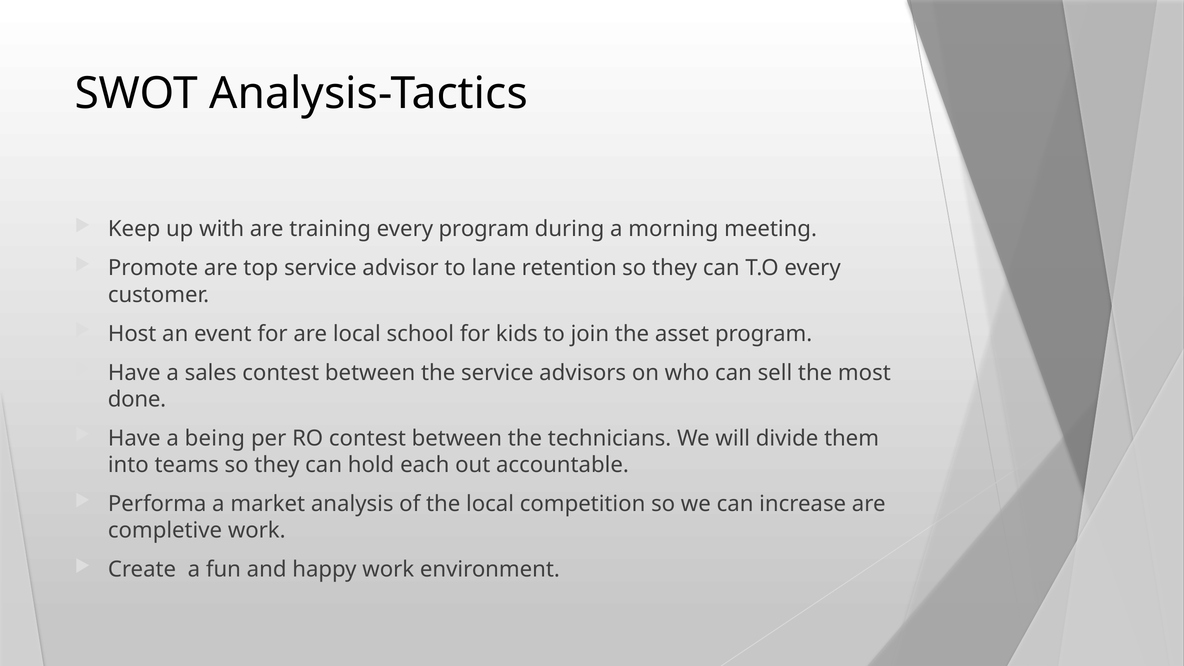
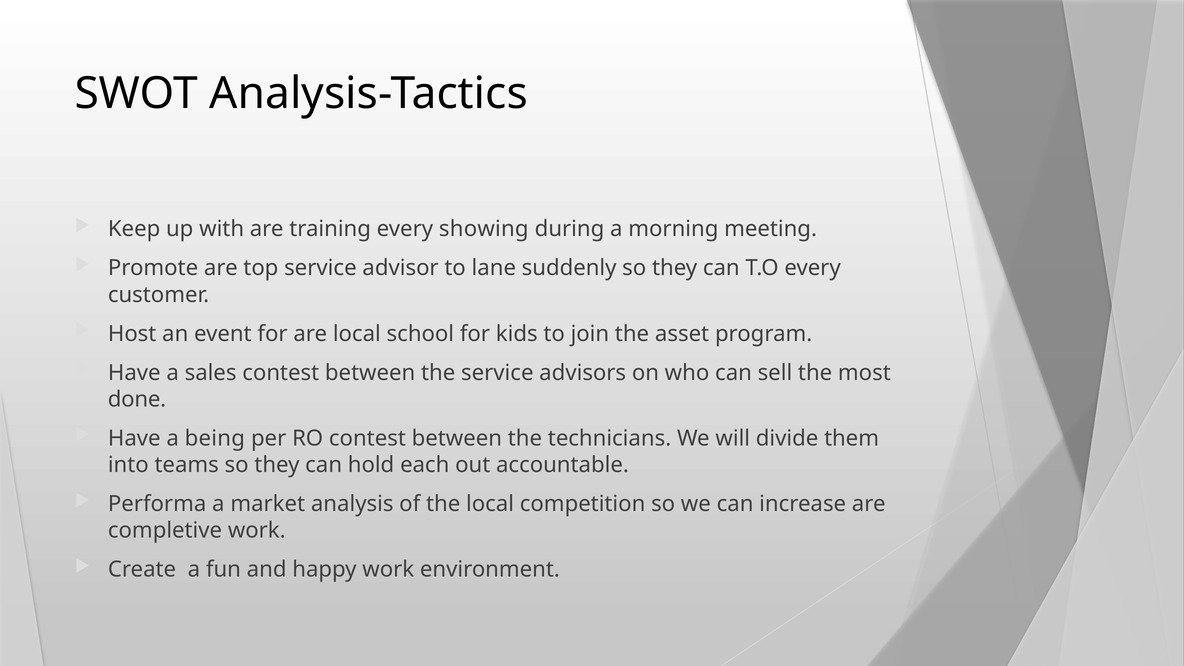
every program: program -> showing (484, 229)
retention: retention -> suddenly (569, 268)
